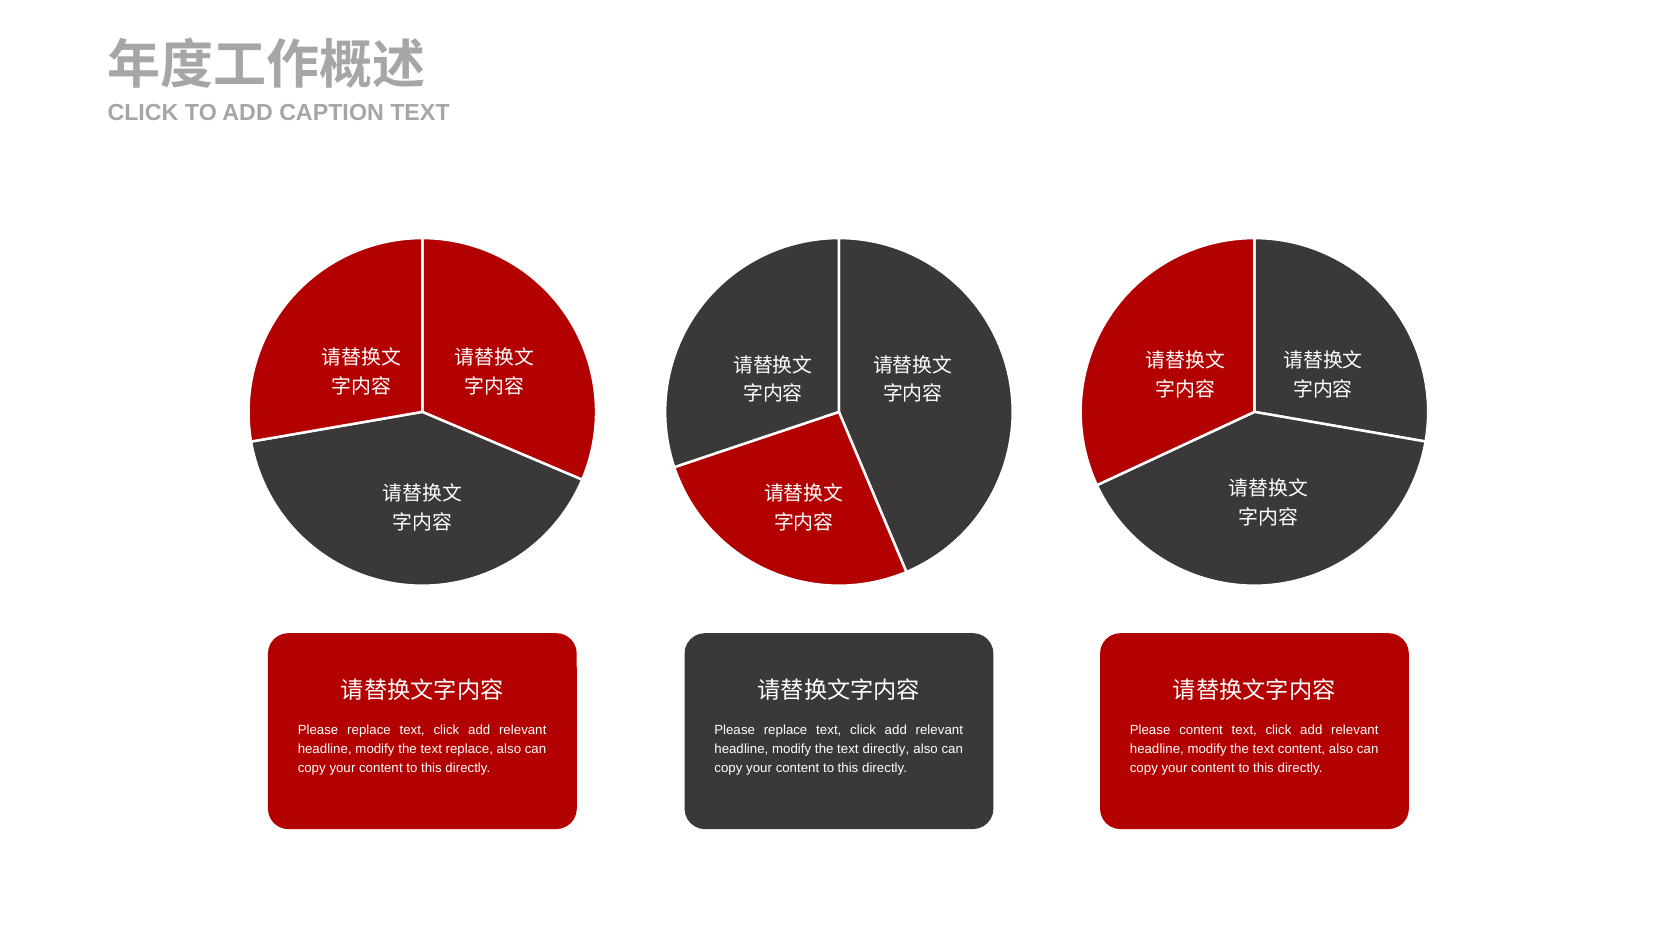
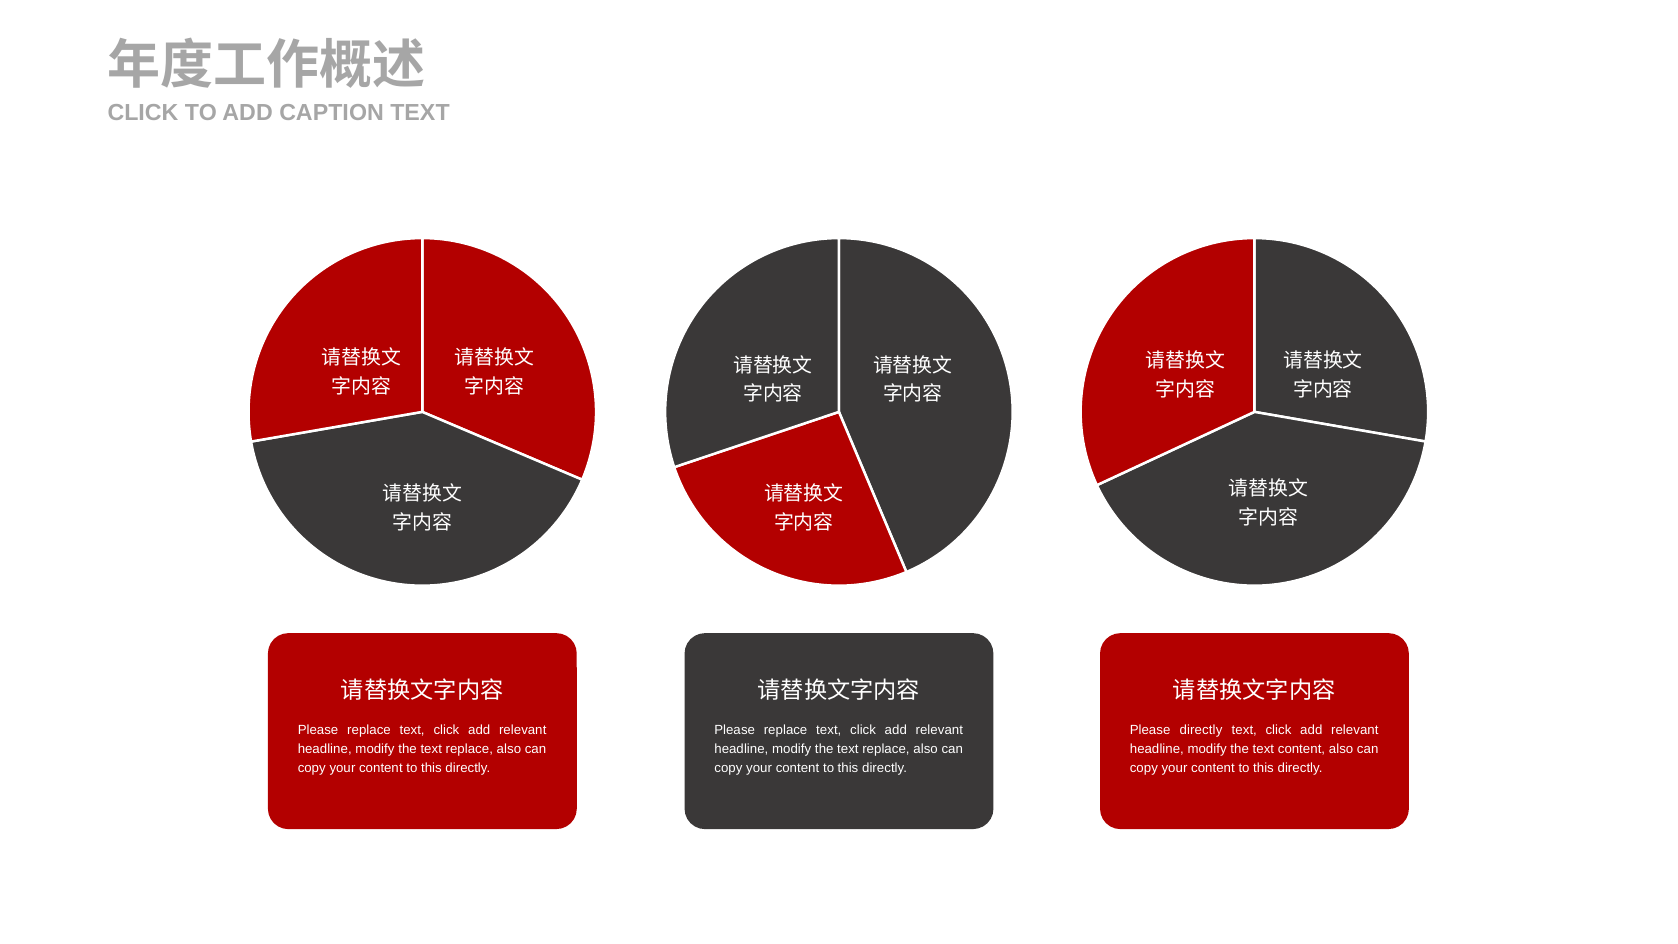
Please content: content -> directly (1201, 730)
directly: directly -> replace (886, 749)
